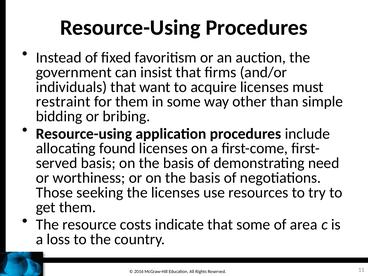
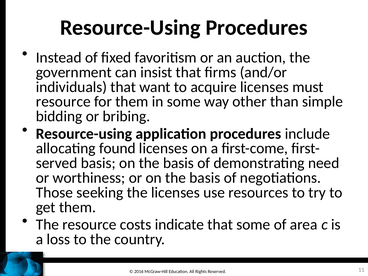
restraint: restraint -> resource (63, 102)
